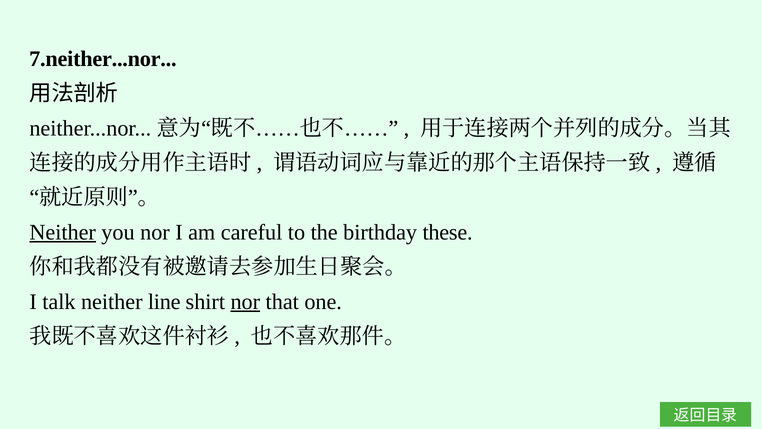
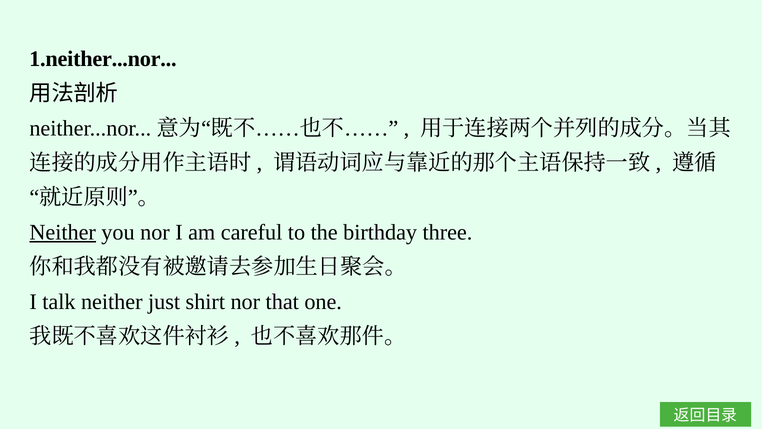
7.neither...nor: 7.neither...nor -> 1.neither...nor (103, 59)
these: these -> three (447, 232)
line: line -> just (164, 301)
nor underline: present -> none (245, 301)
